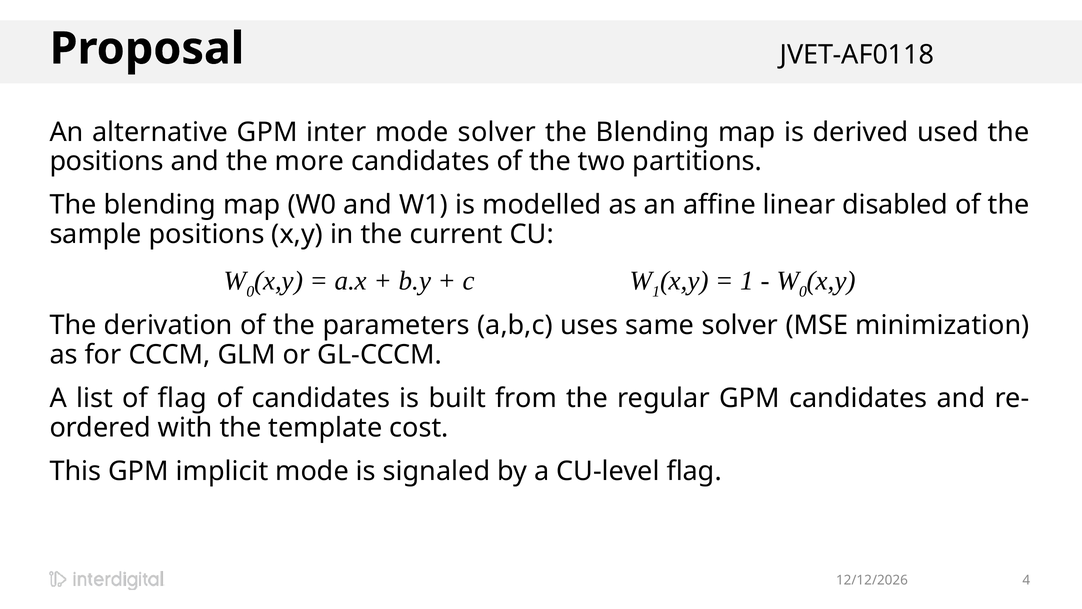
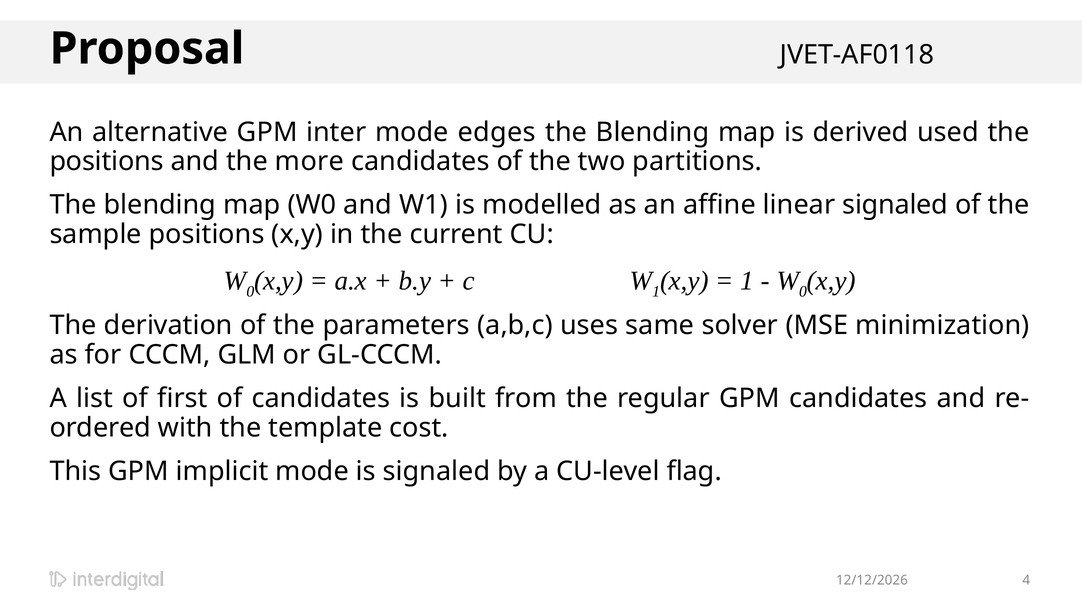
mode solver: solver -> edges (497, 132)
linear disabled: disabled -> signaled (895, 205)
of flag: flag -> first (182, 398)
